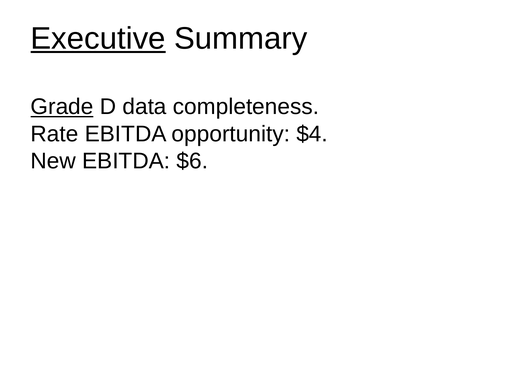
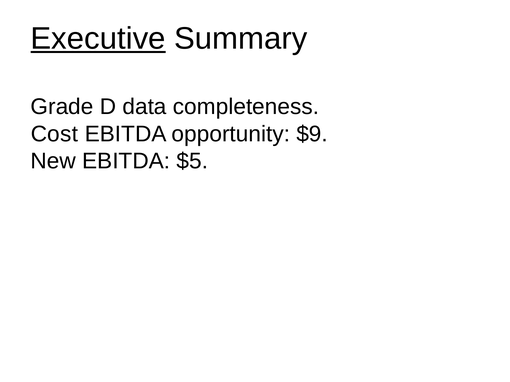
Grade underline: present -> none (62, 107)
Rate: Rate -> Cost (54, 134)
$4: $4 -> $9 (312, 134)
$6: $6 -> $5 (192, 161)
